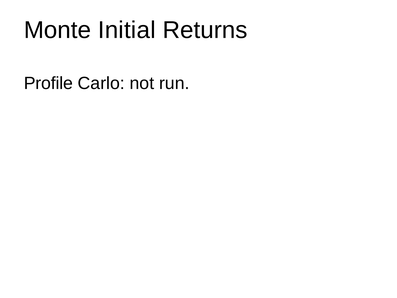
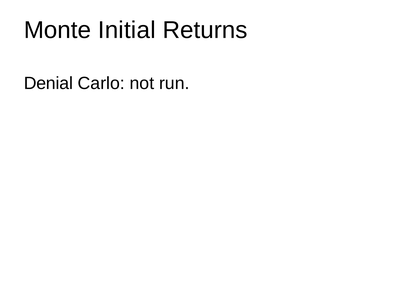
Profile: Profile -> Denial (48, 83)
